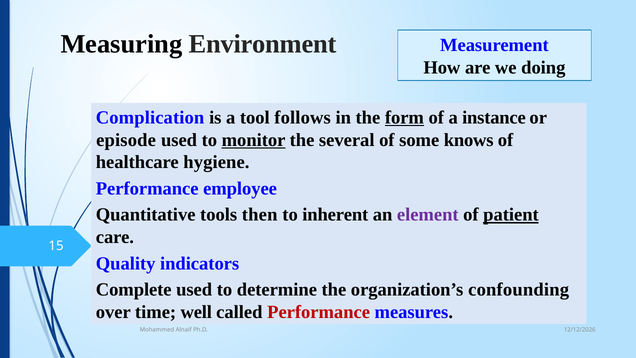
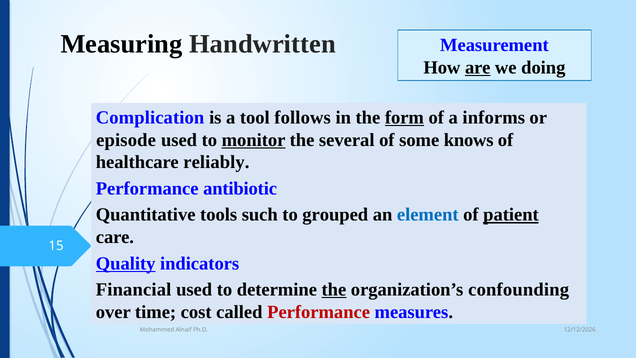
Environment: Environment -> Handwritten (263, 44)
are underline: none -> present (478, 68)
instance: instance -> informs (494, 118)
hygiene: hygiene -> reliably (216, 162)
employee: employee -> antibiotic (240, 188)
then: then -> such (260, 215)
inherent: inherent -> grouped (335, 215)
element colour: purple -> blue (428, 215)
Quality underline: none -> present (126, 263)
Complete: Complete -> Financial (134, 289)
the underline: none -> present (334, 289)
well: well -> cost (196, 312)
